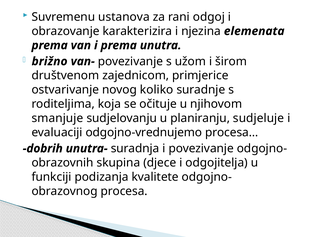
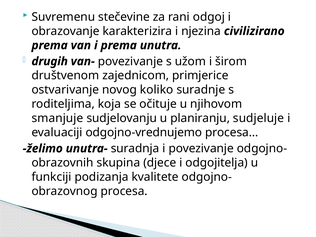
ustanova: ustanova -> stečevine (124, 17)
elemenata: elemenata -> civilizirano (254, 31)
brižno: brižno -> drugih (50, 61)
dobrih: dobrih -> želimo (43, 149)
